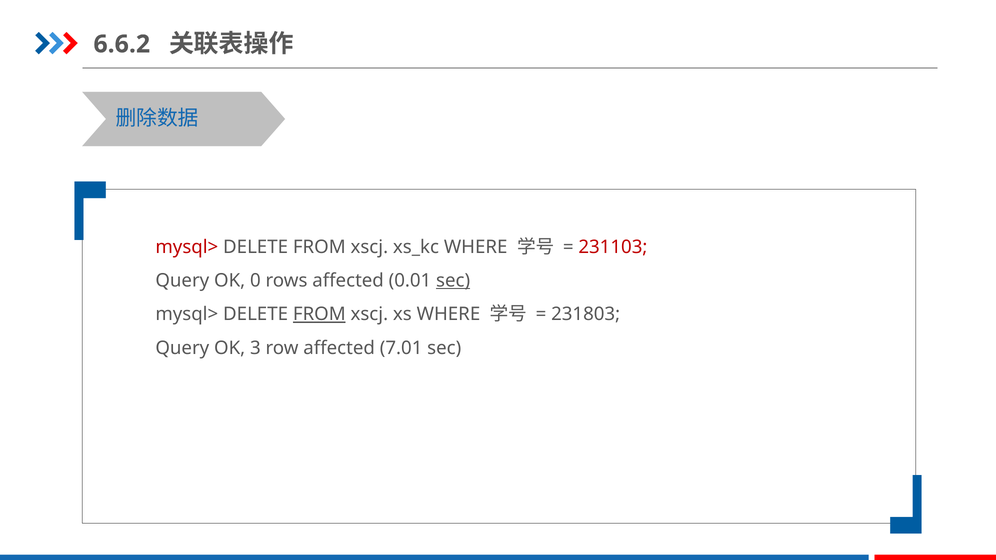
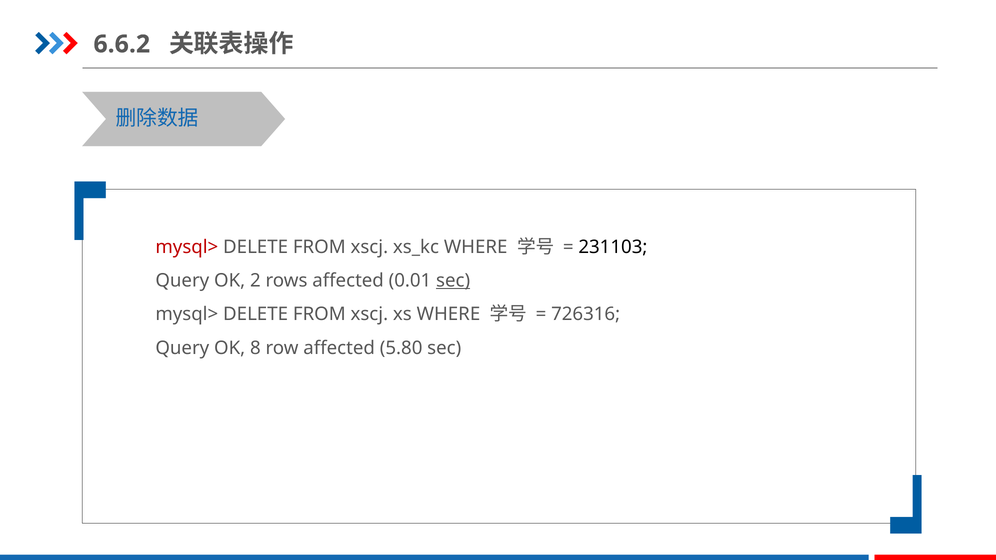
231103 colour: red -> black (613, 247)
0: 0 -> 2 (255, 281)
FROM underline: present -> none (319, 315)
231803: 231803 -> 726316 (586, 315)
3: 3 -> 8 (255, 348)
7.01: 7.01 -> 5.80 (401, 348)
